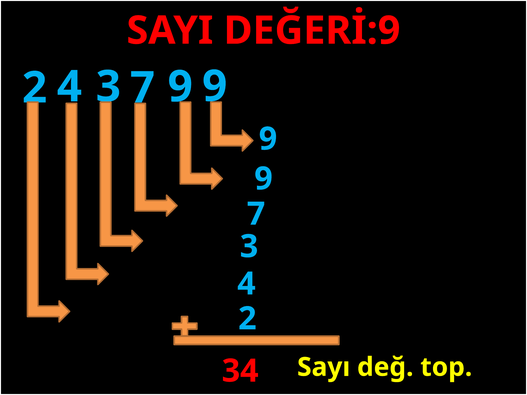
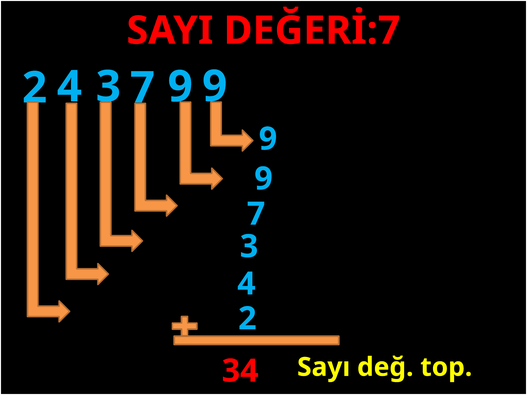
DEĞERİ:9: DEĞERİ:9 -> DEĞERİ:7 (312, 31)
